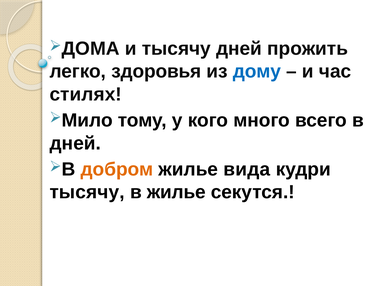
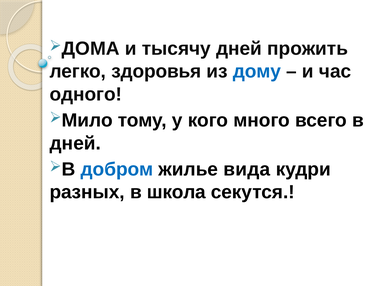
стилях: стилях -> одного (86, 94)
добром colour: orange -> blue (117, 169)
тысячу: тысячу -> разных (87, 192)
в жилье: жилье -> школа (176, 192)
